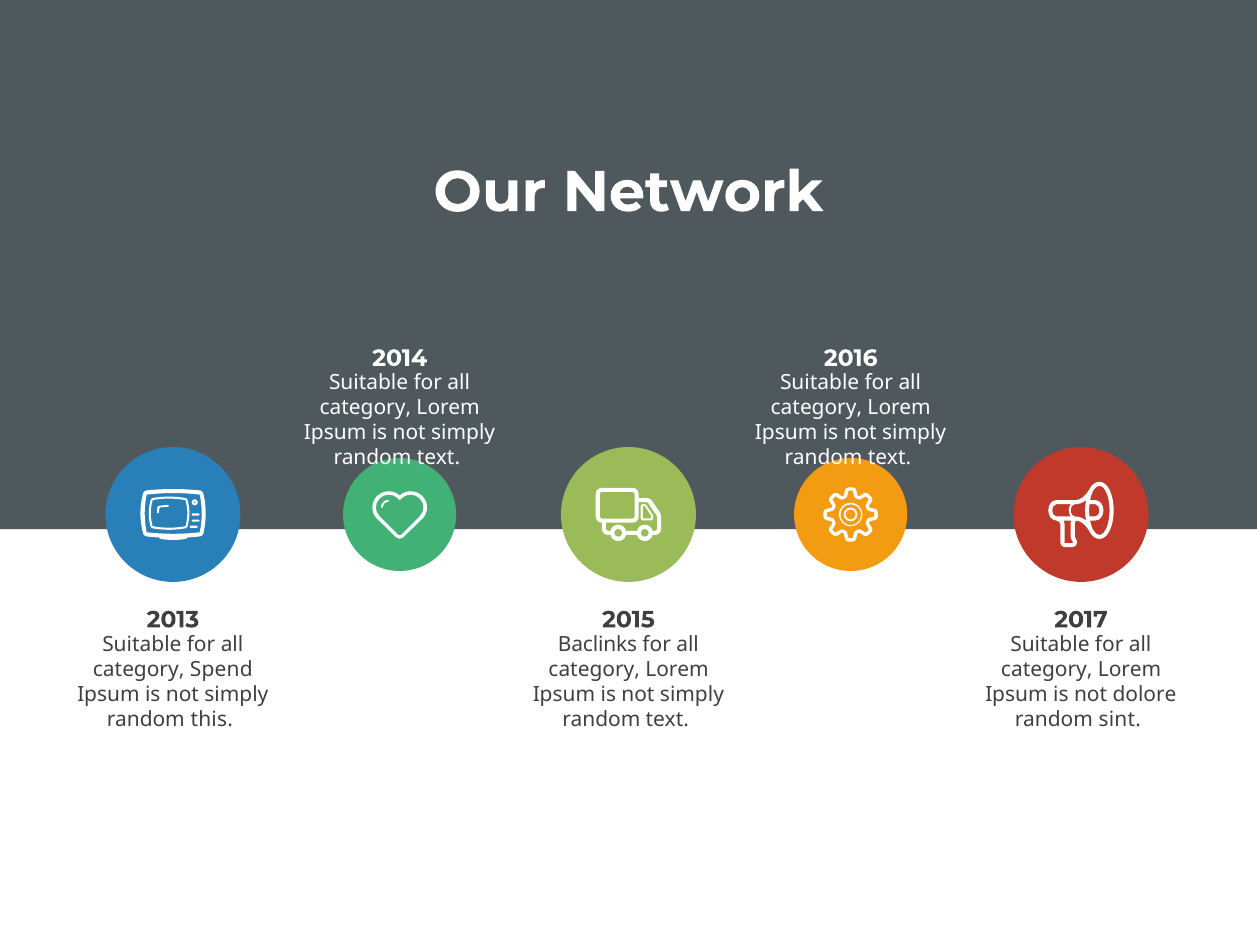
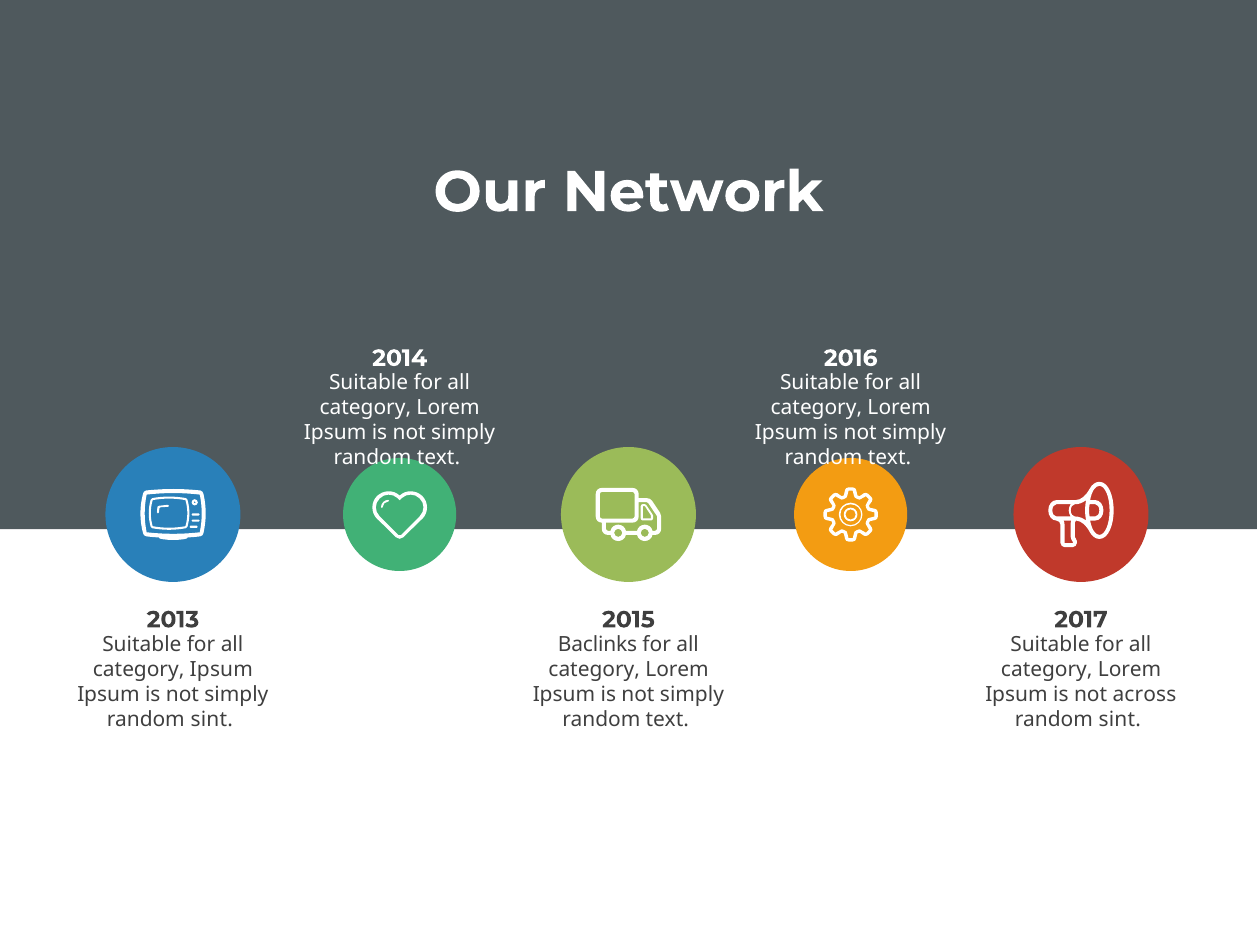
category Spend: Spend -> Ipsum (221, 670)
dolore: dolore -> across (1144, 695)
this: this -> sint (212, 720)
